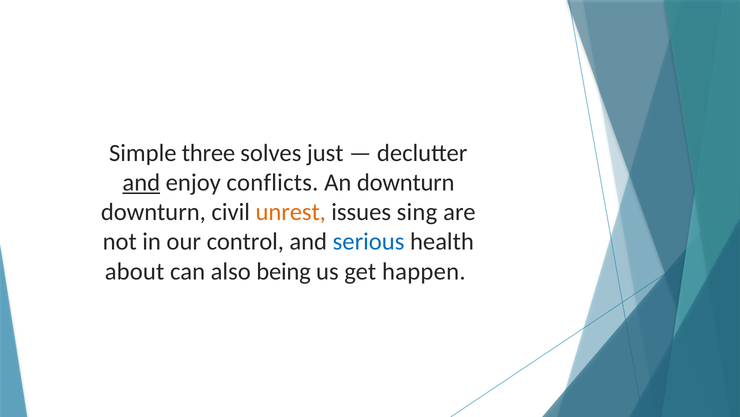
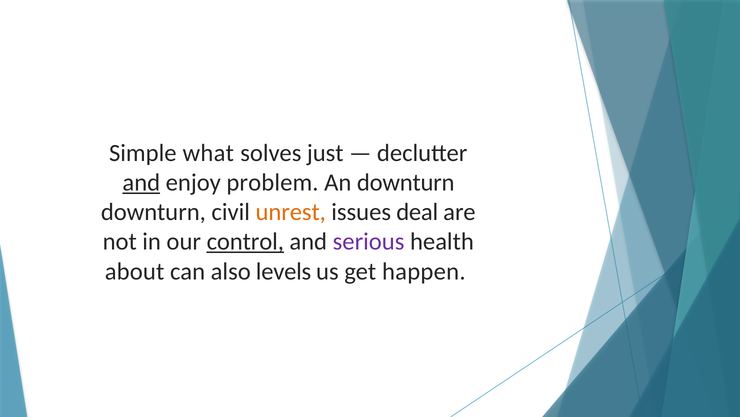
three: three -> what (208, 153)
conflicts: conflicts -> problem (272, 182)
sing: sing -> deal (417, 212)
control underline: none -> present (245, 241)
serious colour: blue -> purple (369, 241)
being: being -> levels (284, 271)
